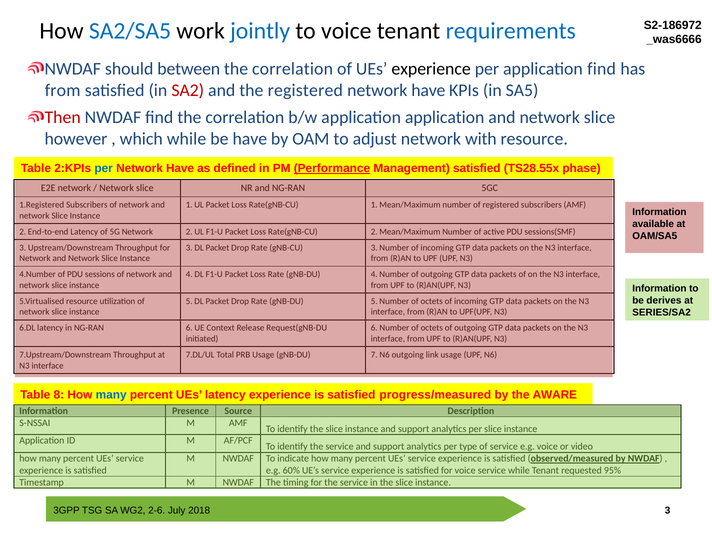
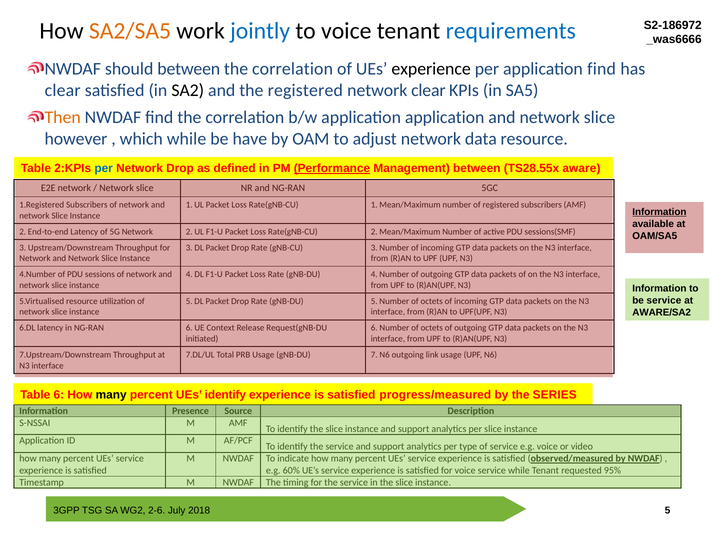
SA2/SA5 colour: blue -> orange (130, 31)
from: from -> clear (63, 90)
SA2 colour: red -> black (188, 90)
have: have -> clear (428, 90)
Then colour: red -> orange (63, 118)
network with: with -> data (481, 139)
Have: Have -> Drop (180, 168)
Management satisfied: satisfied -> between (477, 168)
phase: phase -> aware (581, 168)
Information underline: none -> present (659, 212)
be derives: derives -> service (664, 300)
SERIES/SA2: SERIES/SA2 -> AWARE/SA2 (662, 312)
Table 8: 8 -> 6 (59, 395)
many colour: blue -> black (111, 395)
UEs latency: latency -> identify (225, 395)
AWARE: AWARE -> SERIES (555, 395)
3: 3 -> 5 (668, 511)
